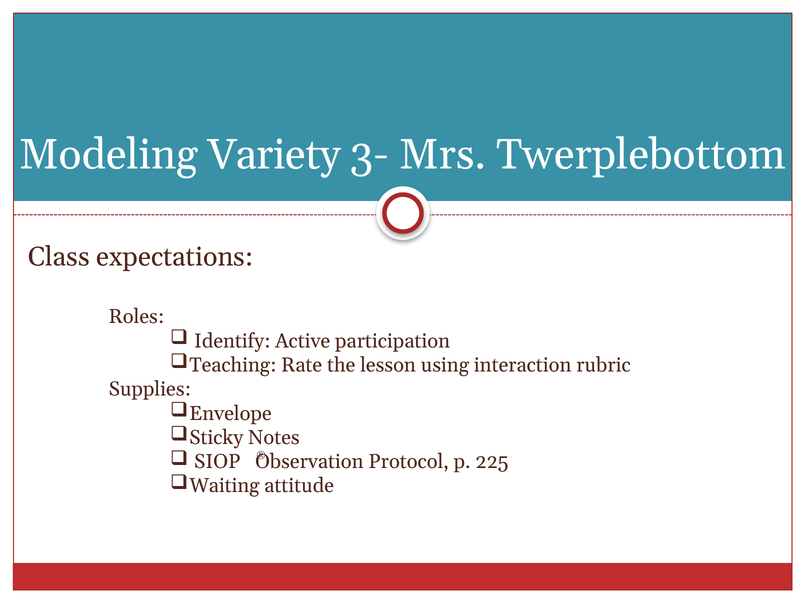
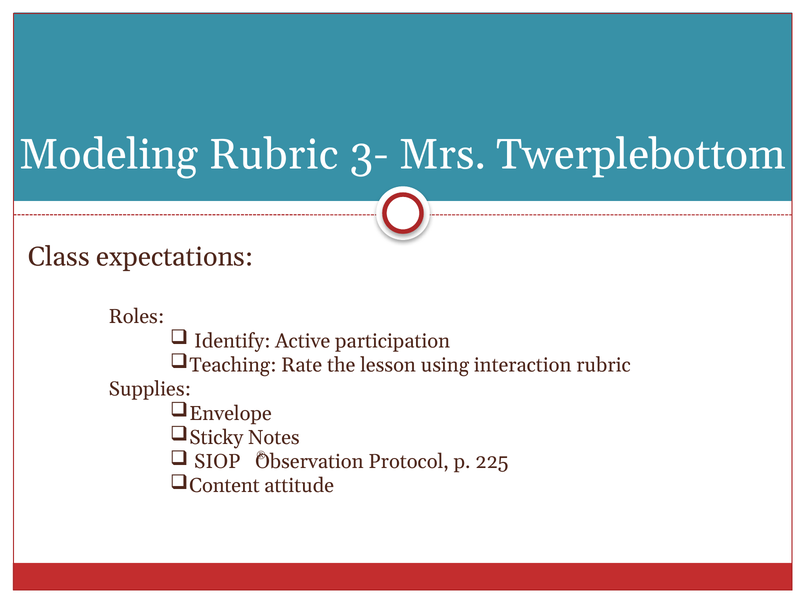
Modeling Variety: Variety -> Rubric (274, 155)
Waiting: Waiting -> Content (224, 486)
